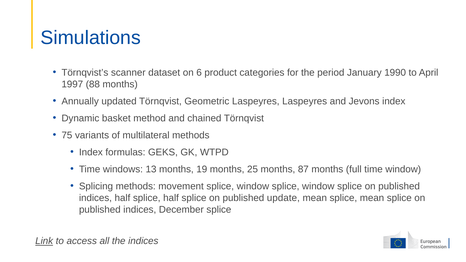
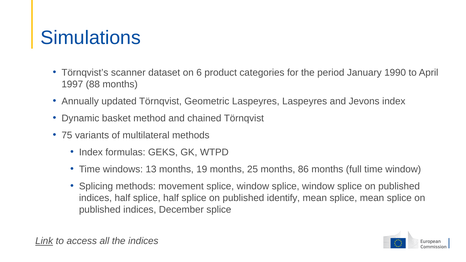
87: 87 -> 86 (303, 169)
update: update -> identify (283, 198)
